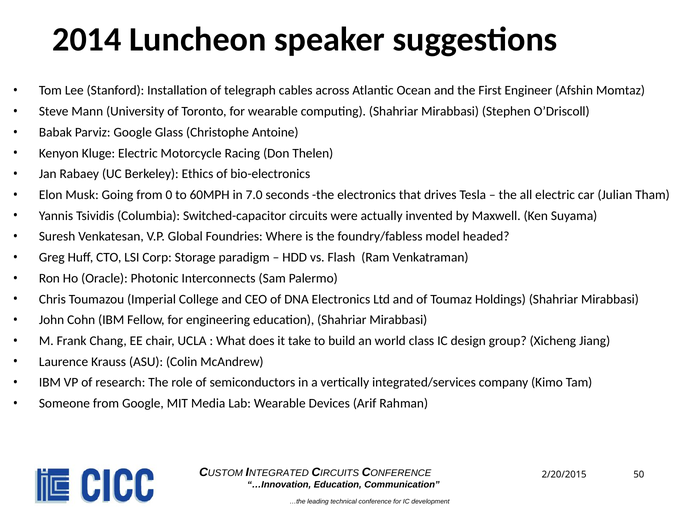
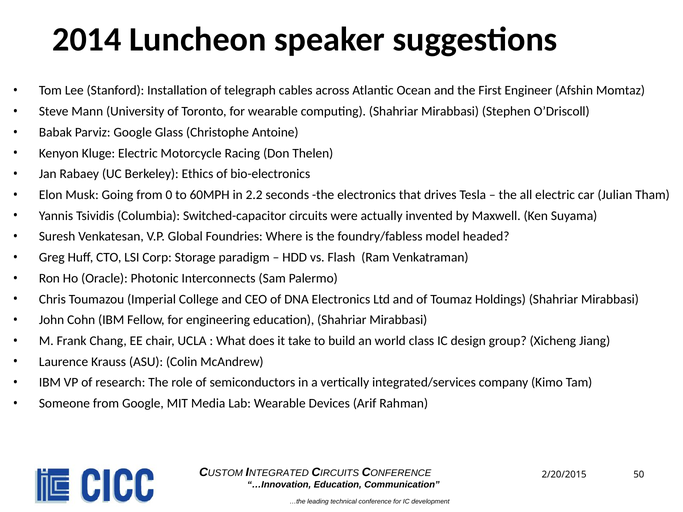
7.0: 7.0 -> 2.2 (254, 195)
